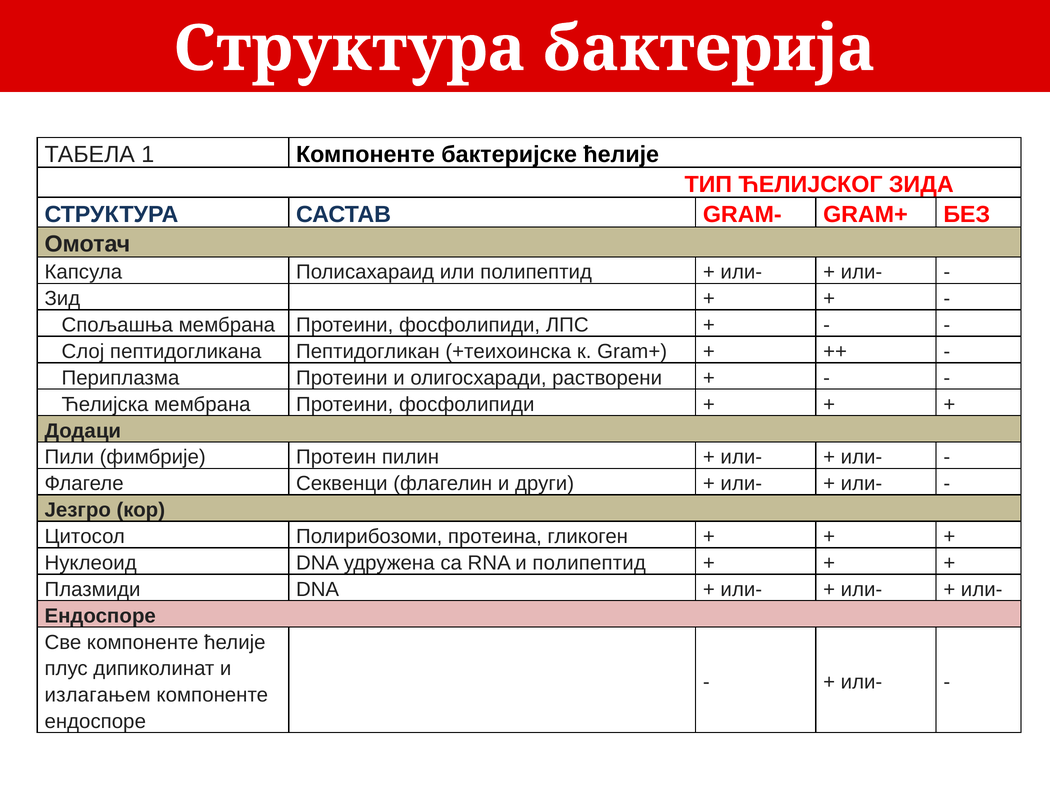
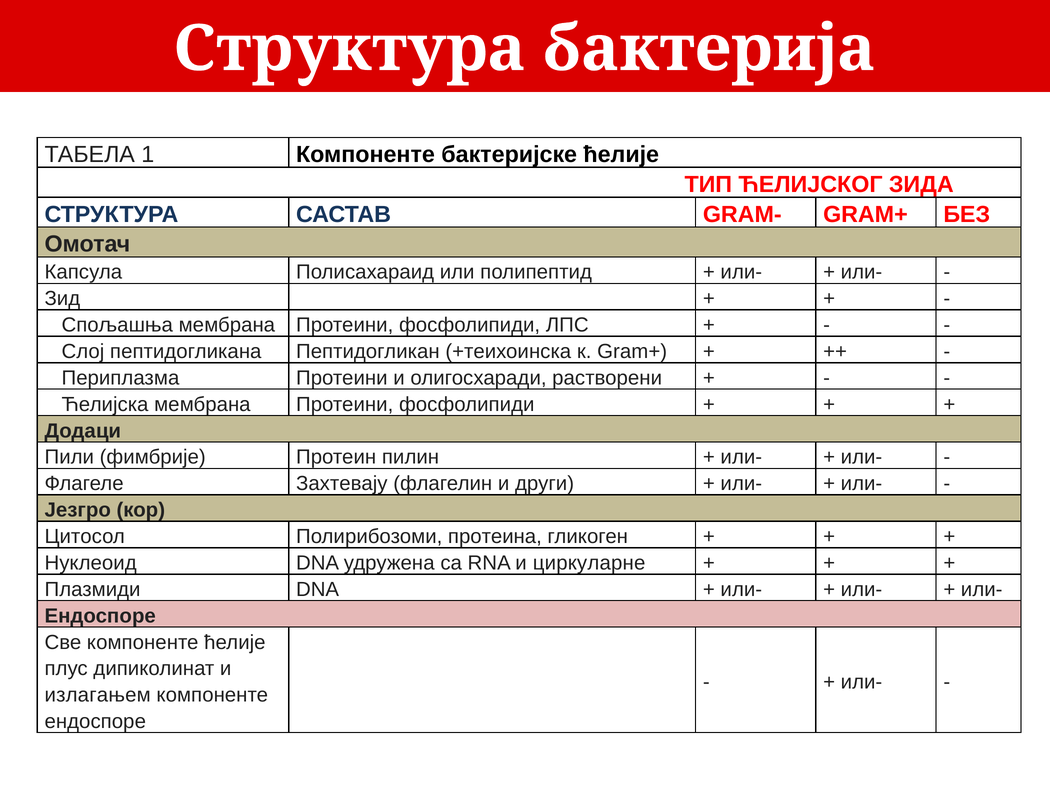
Секвенци: Секвенци -> Захтевају (342, 483)
и полипептид: полипептид -> циркуларне (589, 563)
